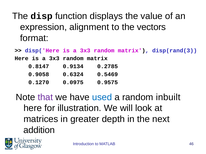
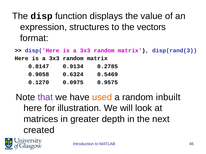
alignment: alignment -> structures (89, 27)
used colour: blue -> orange (102, 97)
addition: addition -> created (39, 130)
